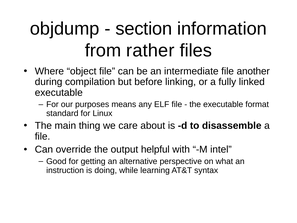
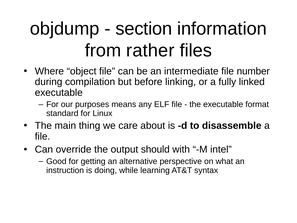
another: another -> number (253, 71)
helpful: helpful -> should (155, 149)
